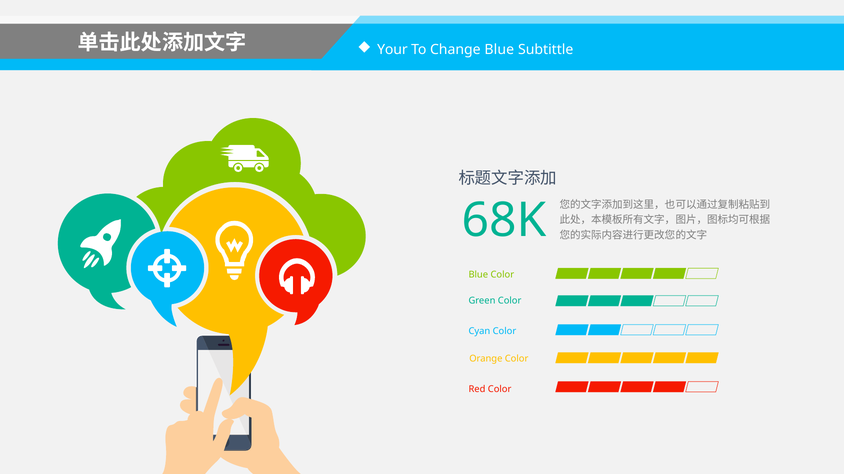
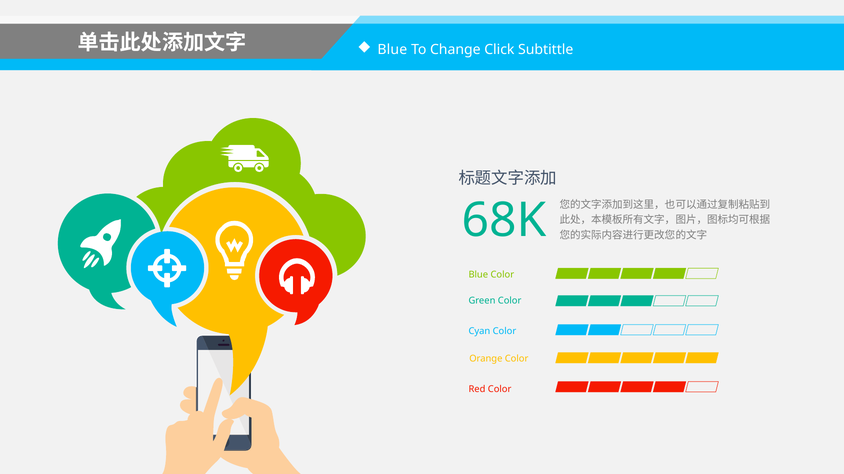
Your: Your -> Blue (392, 50)
Change Blue: Blue -> Click (499, 50)
